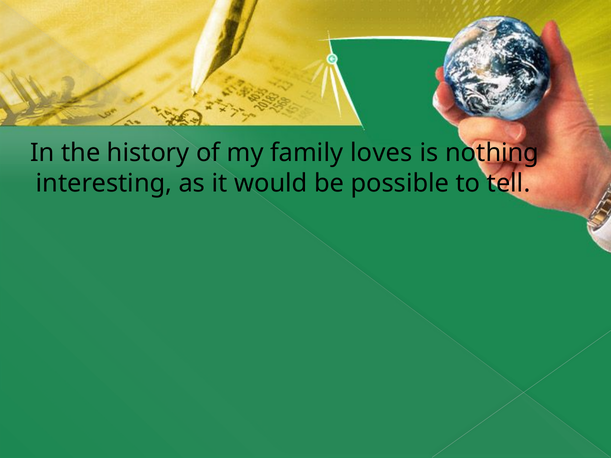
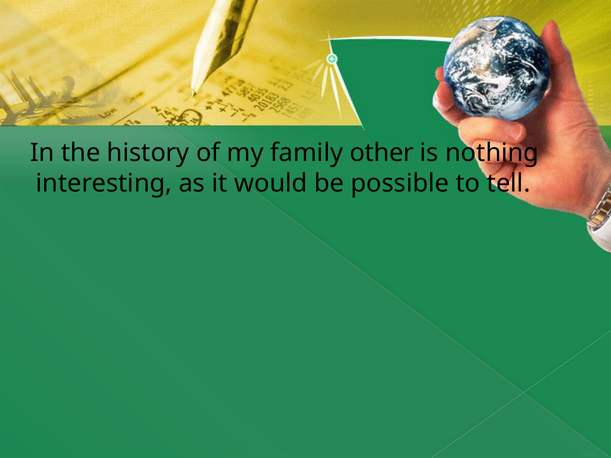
loves: loves -> other (382, 153)
